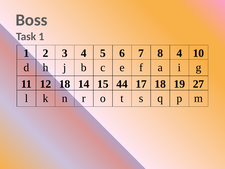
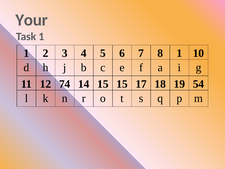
Boss: Boss -> Your (32, 20)
8 4: 4 -> 1 (179, 53)
12 18: 18 -> 74 (65, 84)
15 44: 44 -> 15 (122, 84)
27: 27 -> 54 (198, 84)
